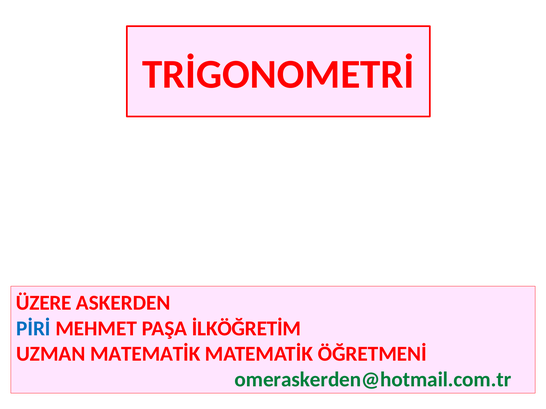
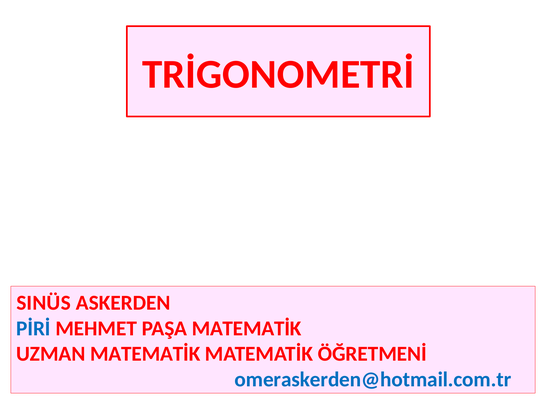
ÜZERE: ÜZERE -> SINÜS (44, 303)
PAŞA İLKÖĞRETİM: İLKÖĞRETİM -> MATEMATİK (247, 329)
omeraskerden@hotmail.com.tr colour: green -> blue (373, 380)
